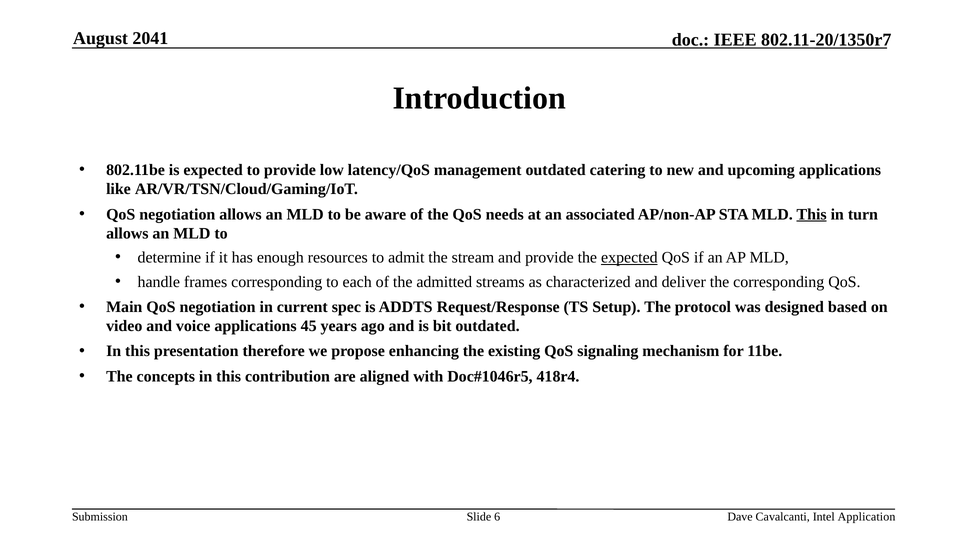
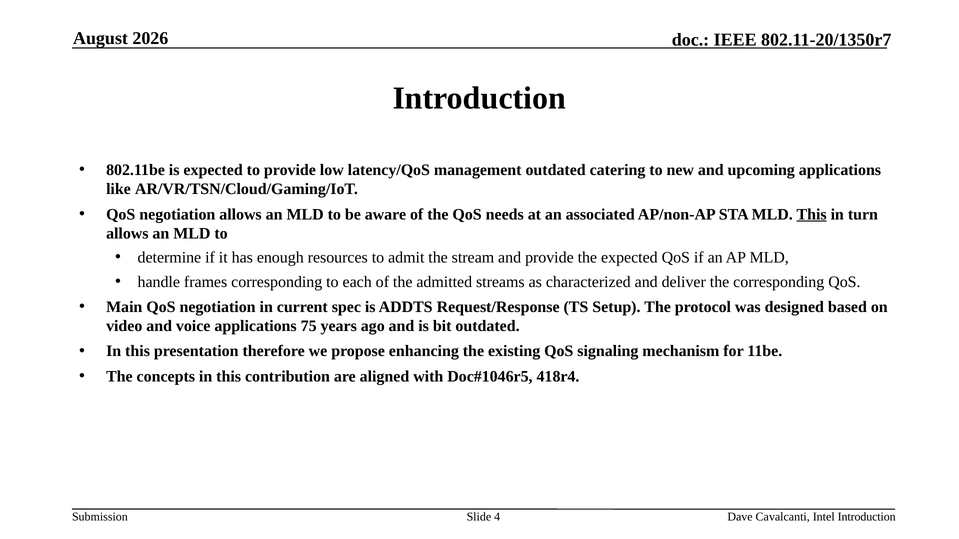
2041: 2041 -> 2026 (150, 38)
expected underline: present -> none (629, 258)
45: 45 -> 75 (309, 326)
6: 6 -> 4 (497, 517)
Intel Application: Application -> Introduction (867, 517)
